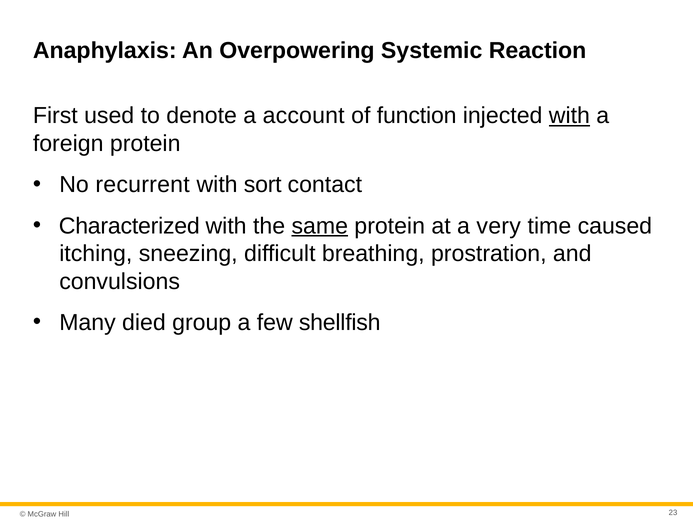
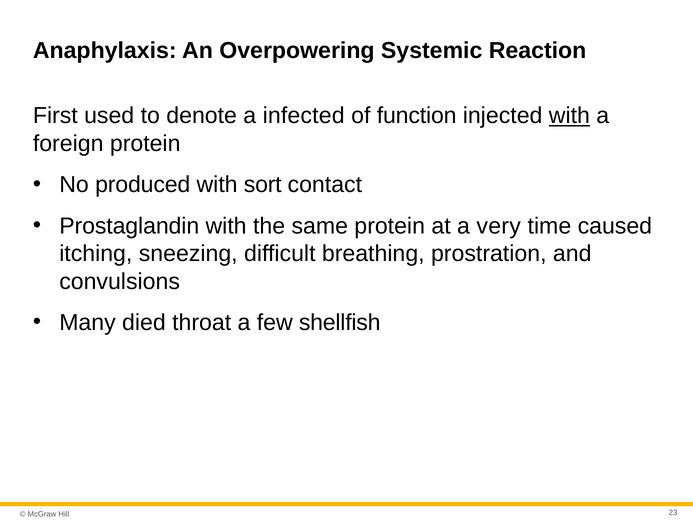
account: account -> infected (304, 116)
recurrent: recurrent -> produced (143, 185)
Characterized: Characterized -> Prostaglandin (129, 226)
same underline: present -> none (320, 226)
group: group -> throat (202, 322)
